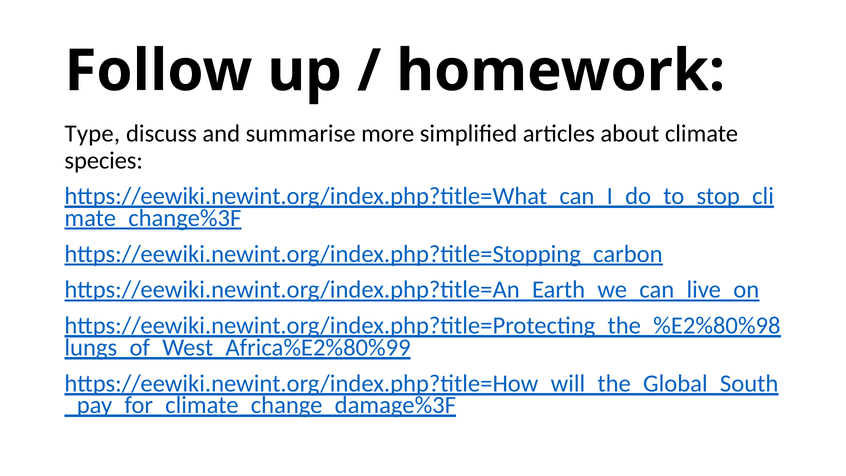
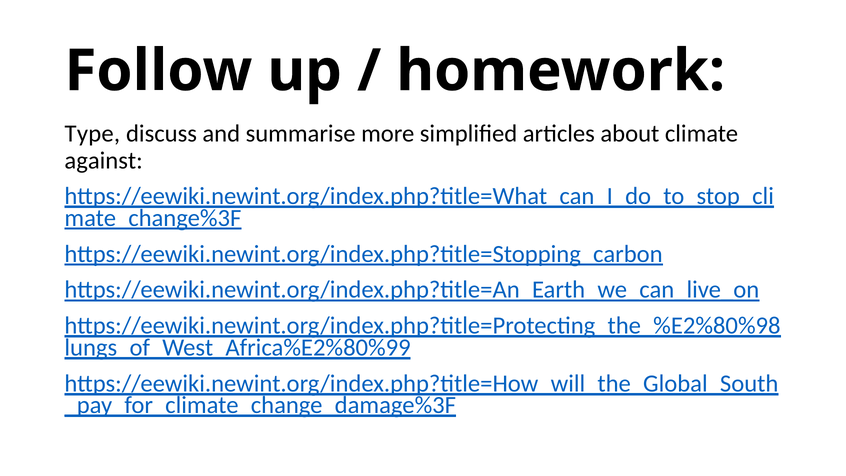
species: species -> against (104, 160)
